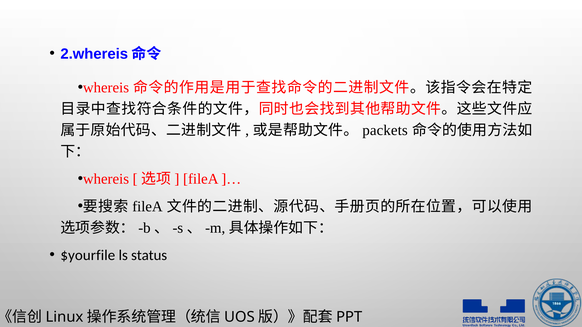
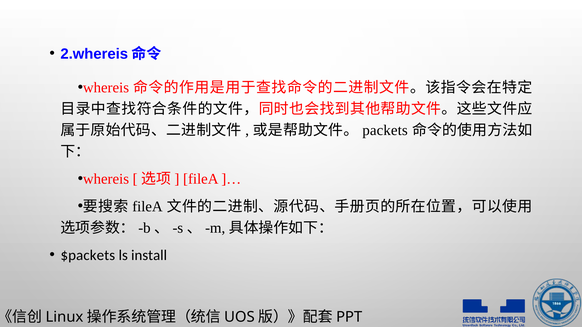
$yourfile: $yourfile -> $packets (88, 256)
status: status -> install (149, 256)
